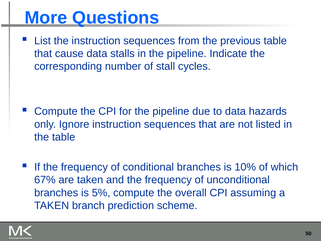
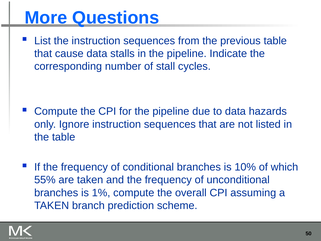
67%: 67% -> 55% (45, 180)
5%: 5% -> 1% (101, 193)
